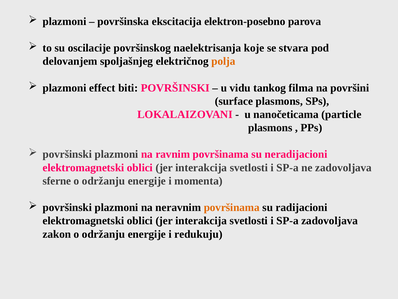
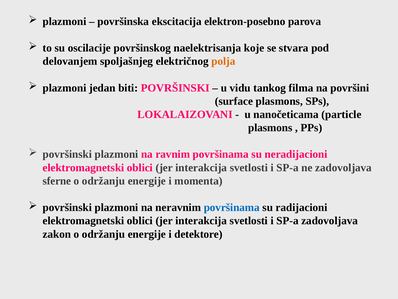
effect: effect -> jedan (102, 88)
površinama colour: orange -> blue (232, 207)
redukuju: redukuju -> detektore (198, 234)
